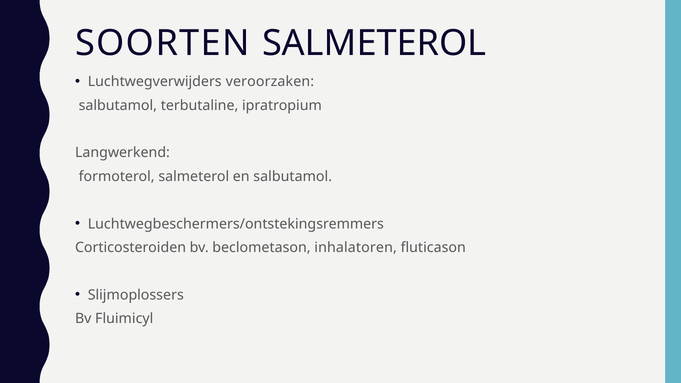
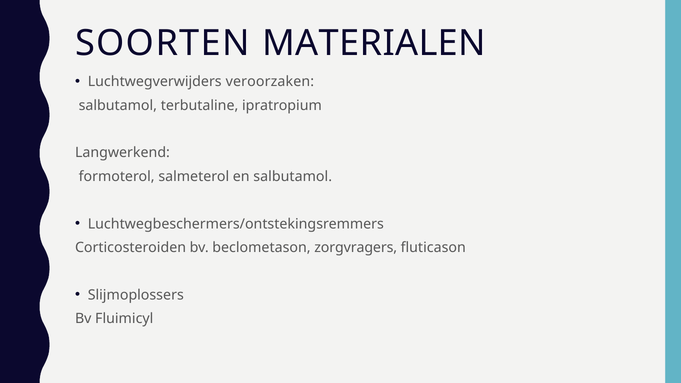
SOORTEN SALMETEROL: SALMETEROL -> MATERIALEN (374, 43)
inhalatoren: inhalatoren -> zorgvragers (356, 248)
